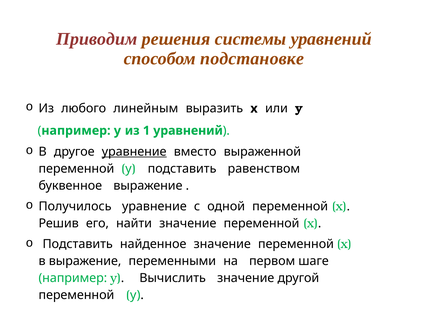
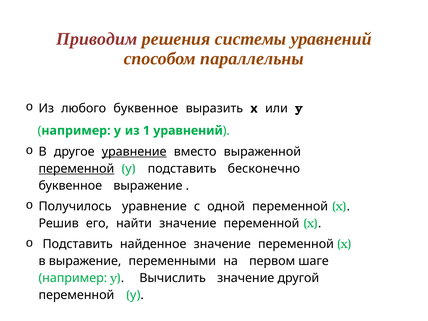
подстановке: подстановке -> параллельны (252, 59)
любого линейным: линейным -> буквенное (146, 109)
переменной underline: none -> present (76, 169)
равенством: равенством -> бесконечно (264, 169)
